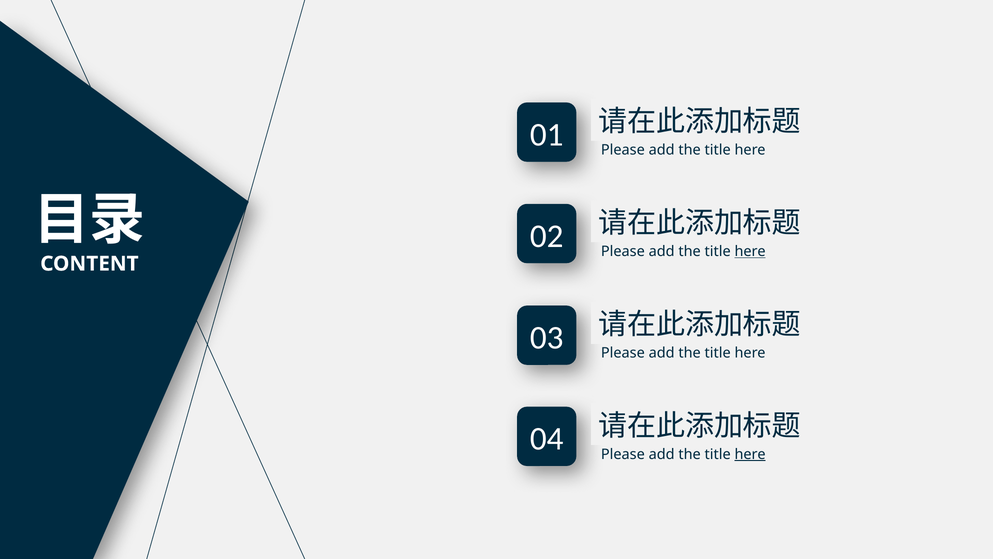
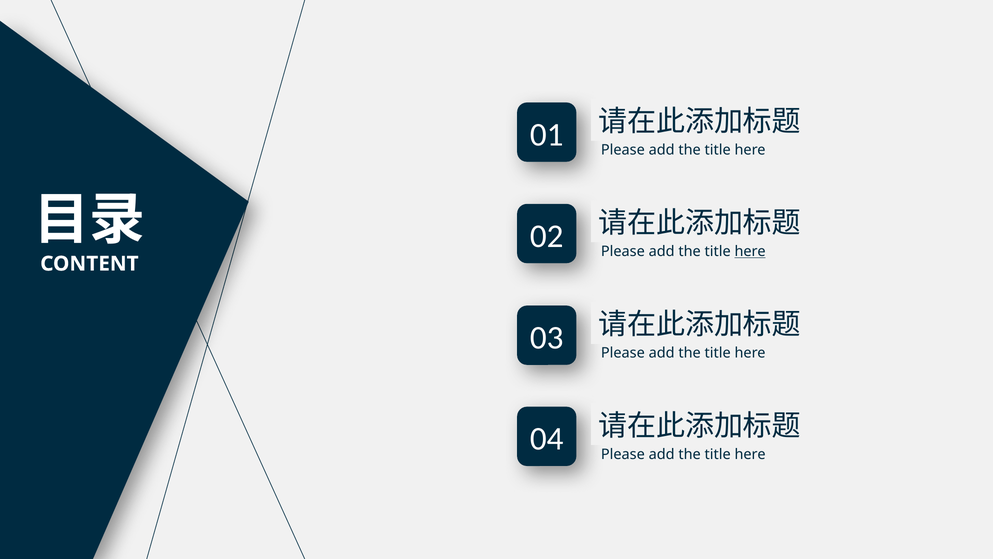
here underline: present -> none (750, 454)
